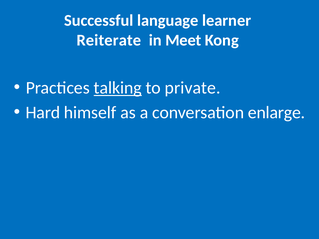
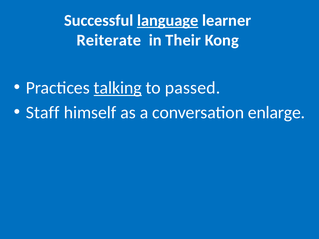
language underline: none -> present (168, 21)
Meet: Meet -> Their (183, 40)
private: private -> passed (193, 88)
Hard: Hard -> Staff (43, 113)
